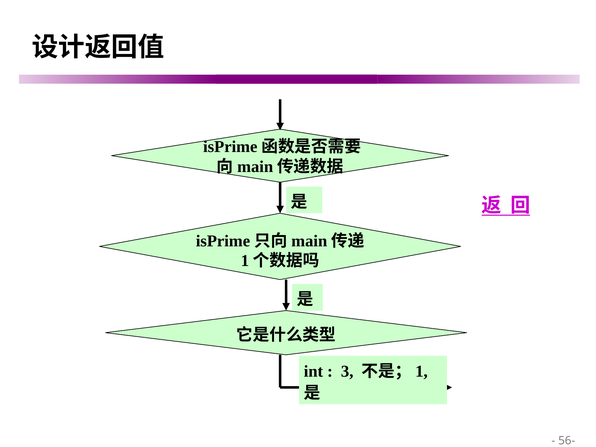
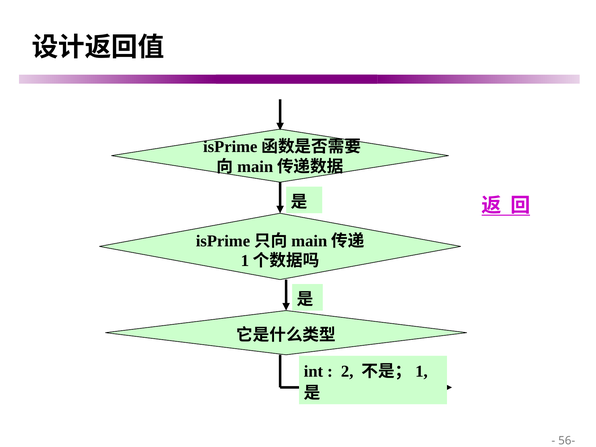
3: 3 -> 2 (347, 371)
